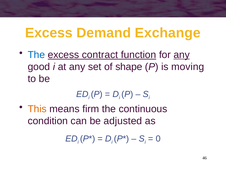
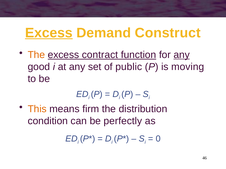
Excess underline: none -> present (49, 33)
Exchange: Exchange -> Construct (168, 33)
The colour: blue -> orange (36, 55)
shape: shape -> public (129, 67)
continuous: continuous -> distribution (143, 109)
adjusted: adjusted -> perfectly (123, 121)
